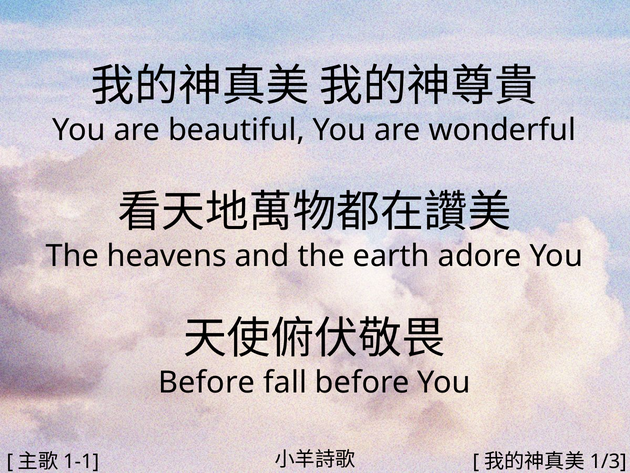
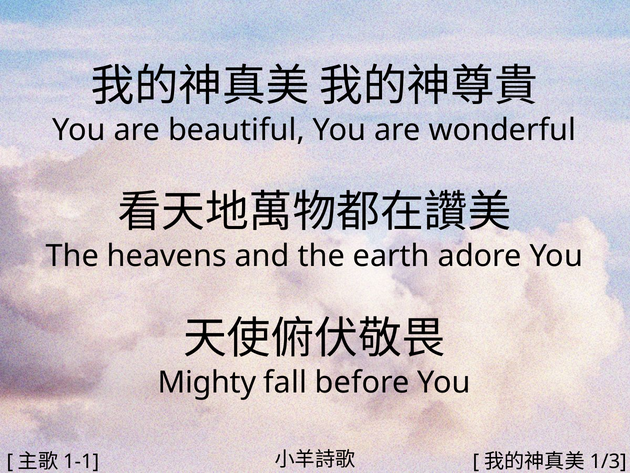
Before: Before -> Mighty (207, 382)
